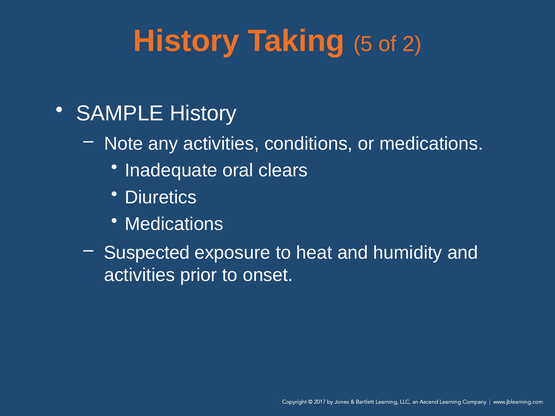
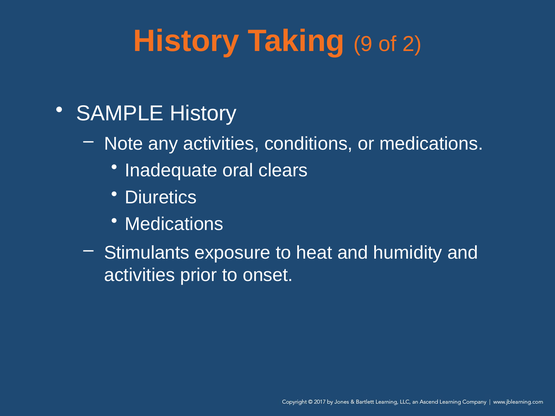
5: 5 -> 9 (363, 44)
Suspected: Suspected -> Stimulants (147, 253)
